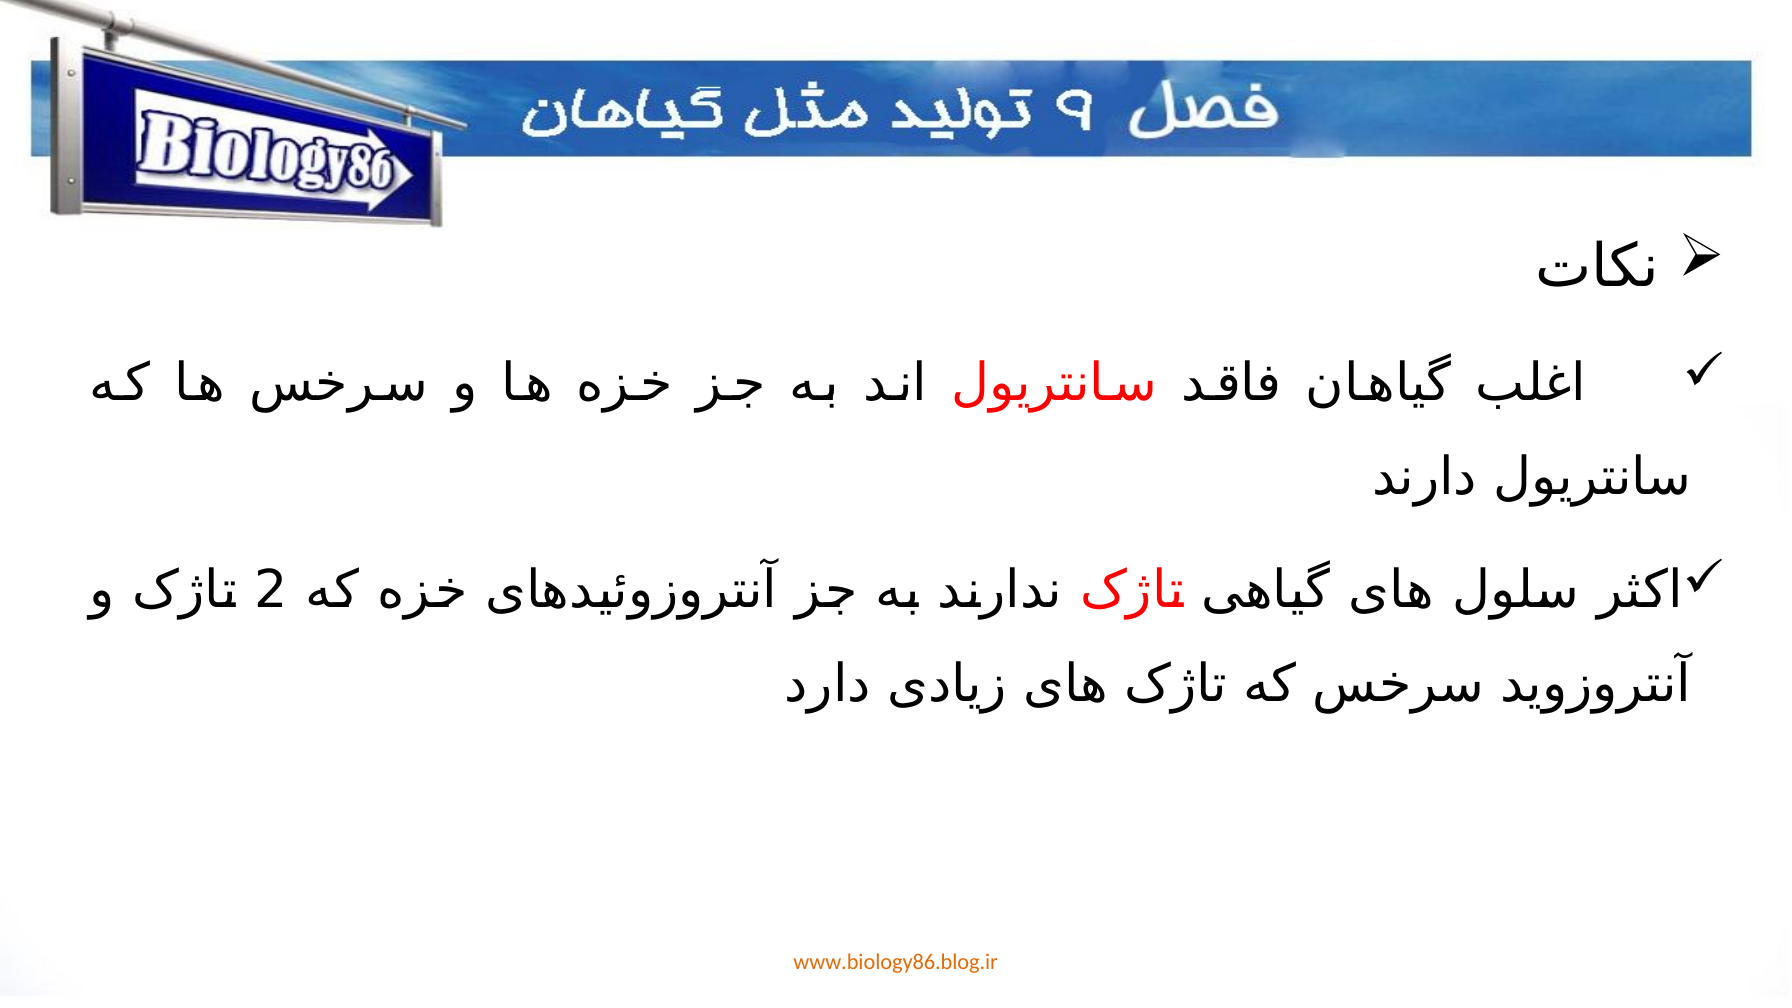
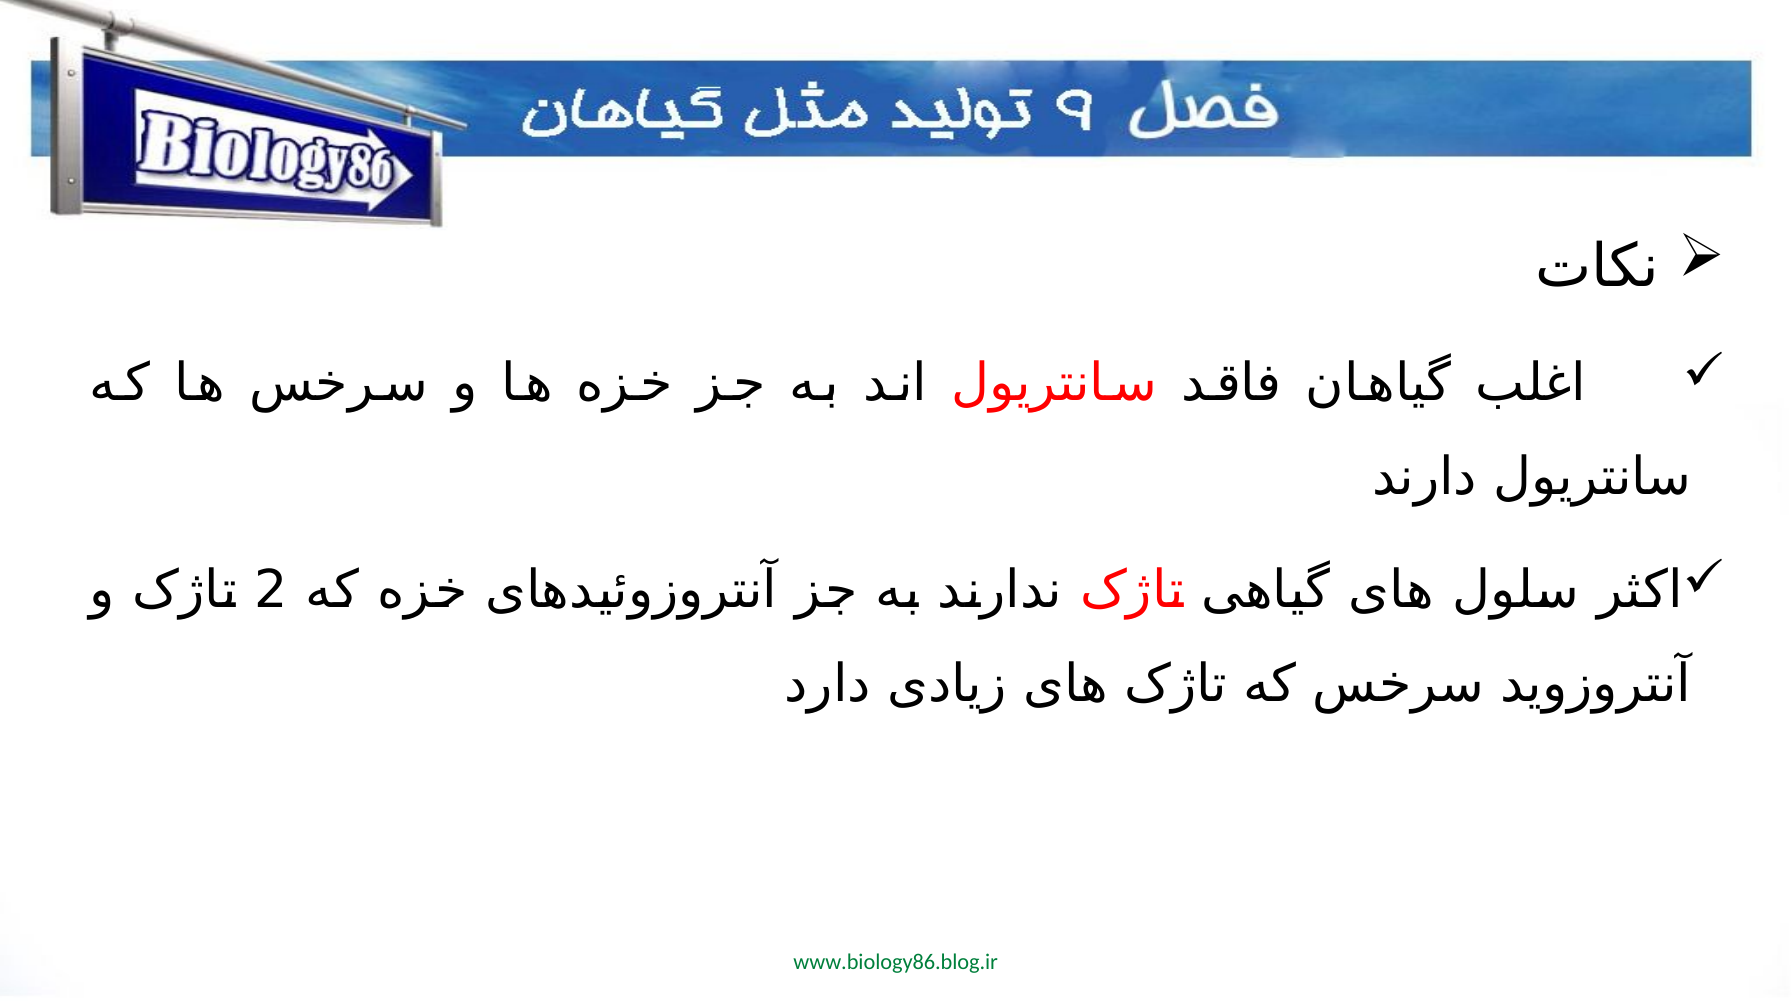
www.biology86.blog.ir colour: orange -> green (896, 962)
